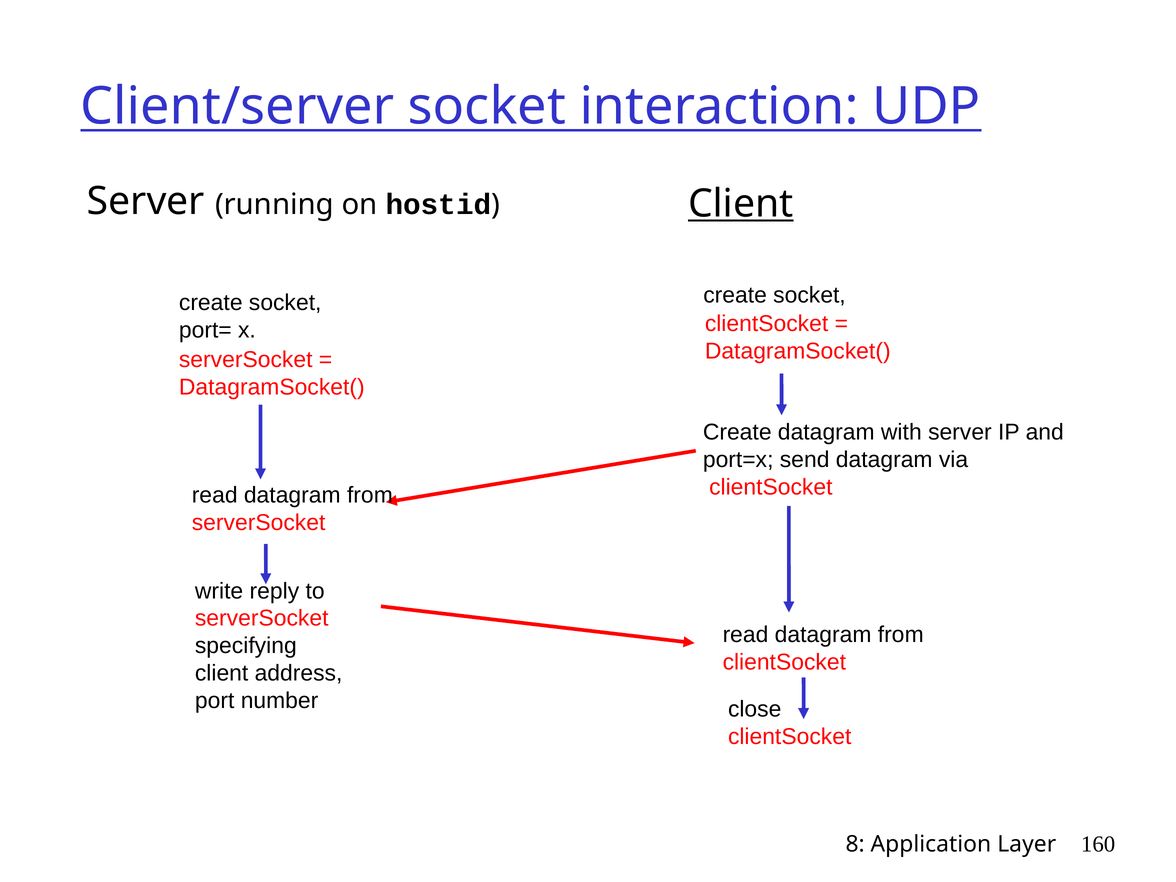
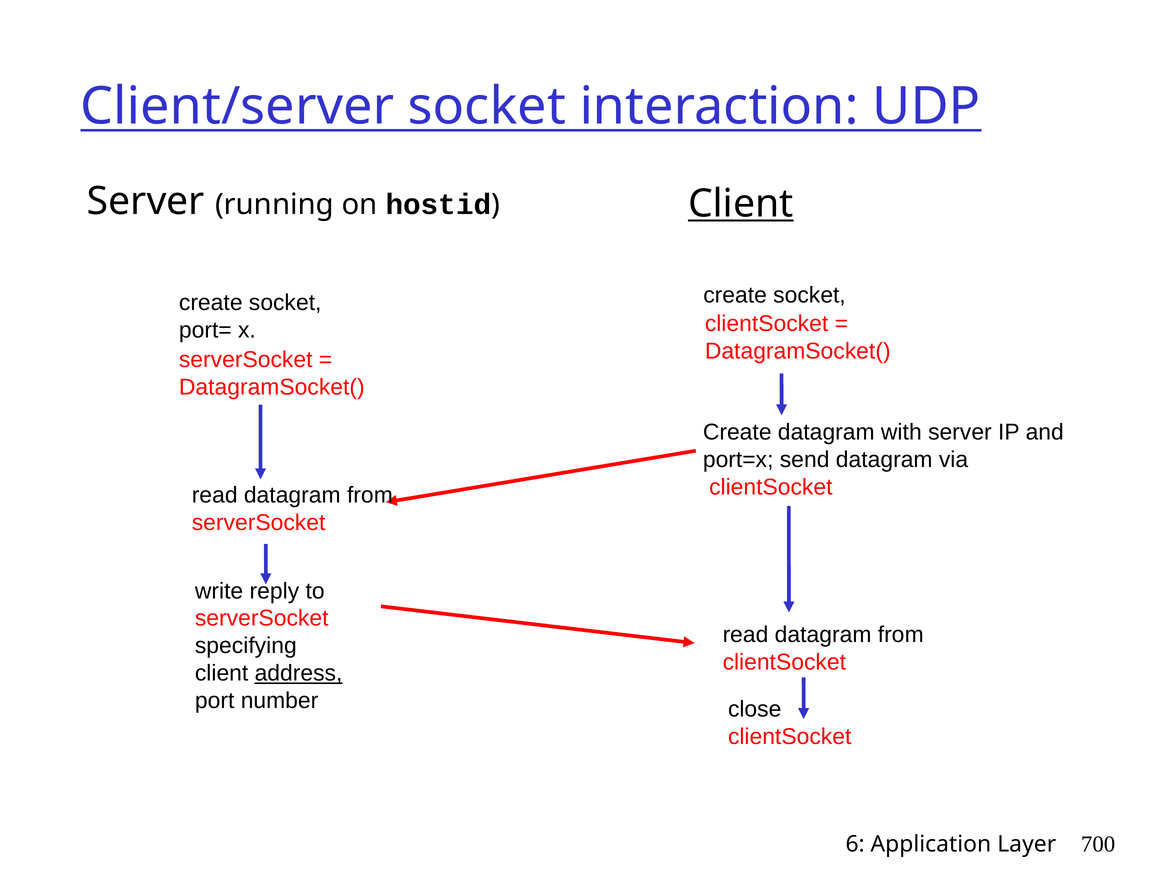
address underline: none -> present (299, 673)
8: 8 -> 6 (855, 844)
160: 160 -> 700 (1098, 844)
